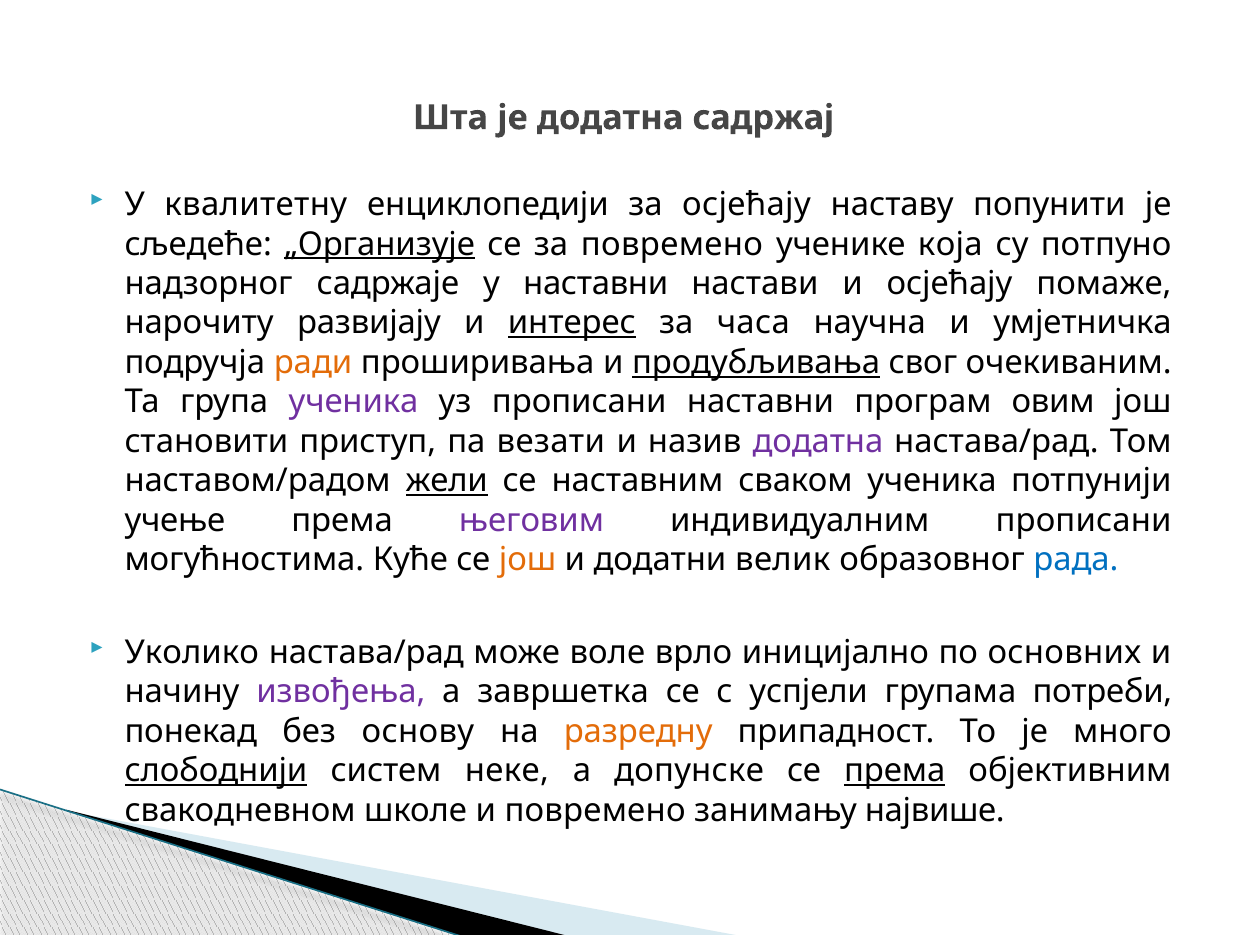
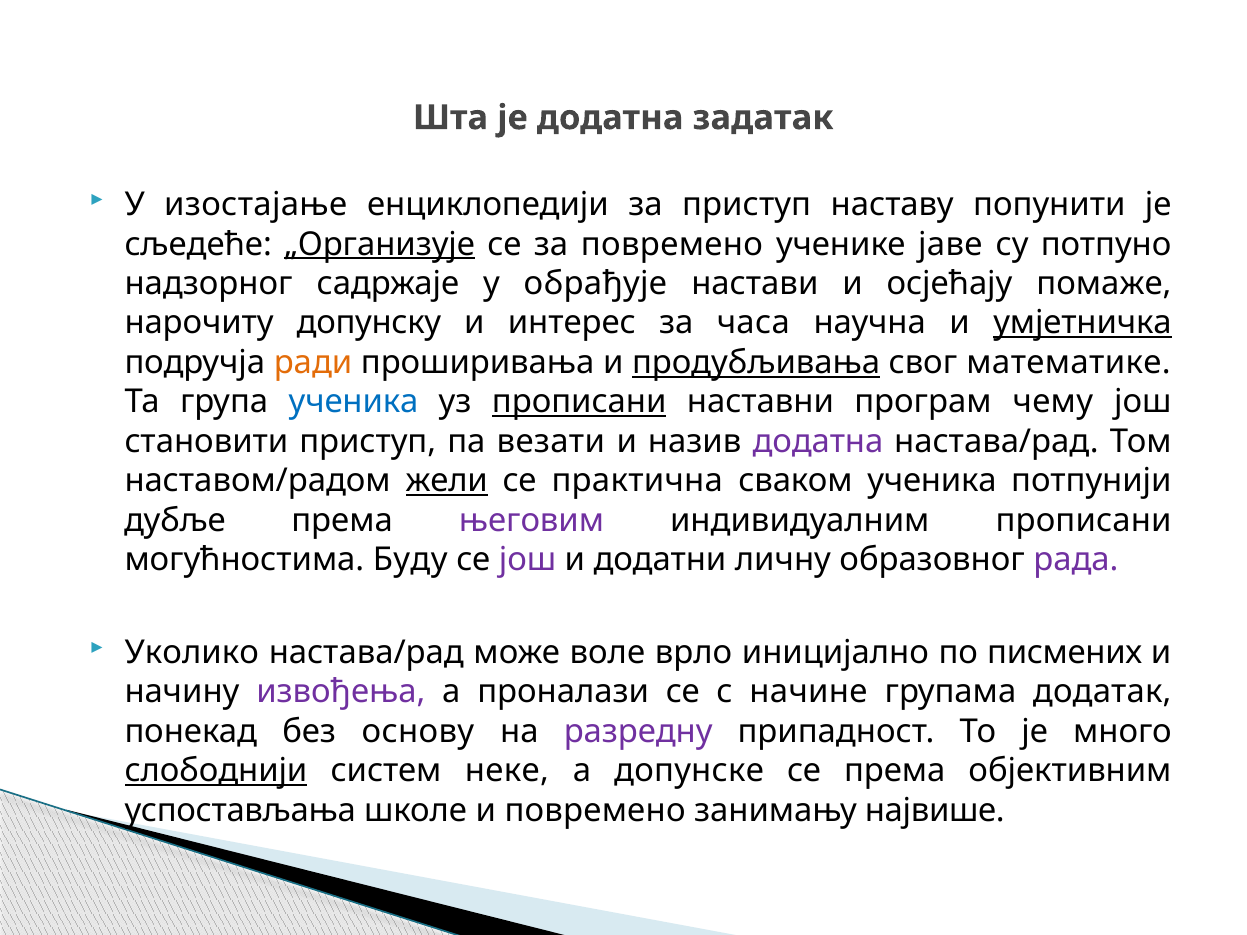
садржај: садржај -> задатак (763, 118)
квалитетну: квалитетну -> изостајање (256, 205)
за осјећају: осјећају -> приступ (747, 205)
која: која -> јаве (950, 244)
у наставни: наставни -> обрађује (595, 284)
развијају: развијају -> допунску (369, 323)
интерес underline: present -> none (572, 323)
умјетничка underline: none -> present (1082, 323)
очекиваним: очекиваним -> мaтемaтике (1069, 363)
ученика colour: purple -> blue (354, 402)
прописани underline: none -> present (579, 402)
овим: овим -> чему (1053, 402)
наставним: наставним -> практична (637, 481)
учење: учење -> дубље (175, 521)
Кућe: Кућe -> Буду (410, 560)
још colour: orange -> purple (527, 560)
велик: велик -> личну (783, 560)
рада colour: blue -> purple (1076, 560)
основних: основних -> писмених (1065, 653)
завршетка: завршетка -> проналази (563, 692)
успјели: успјели -> начине (808, 692)
потреби: потреби -> додатак (1102, 692)
разредну colour: orange -> purple (638, 732)
према underline: present -> none (895, 771)
свакодневном: свакодневном -> успостављања (240, 811)
